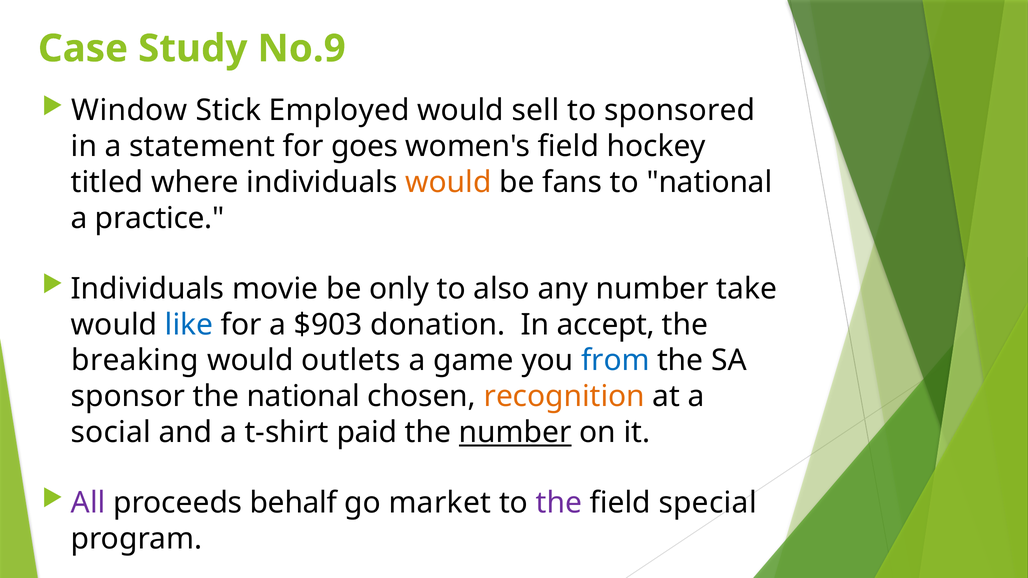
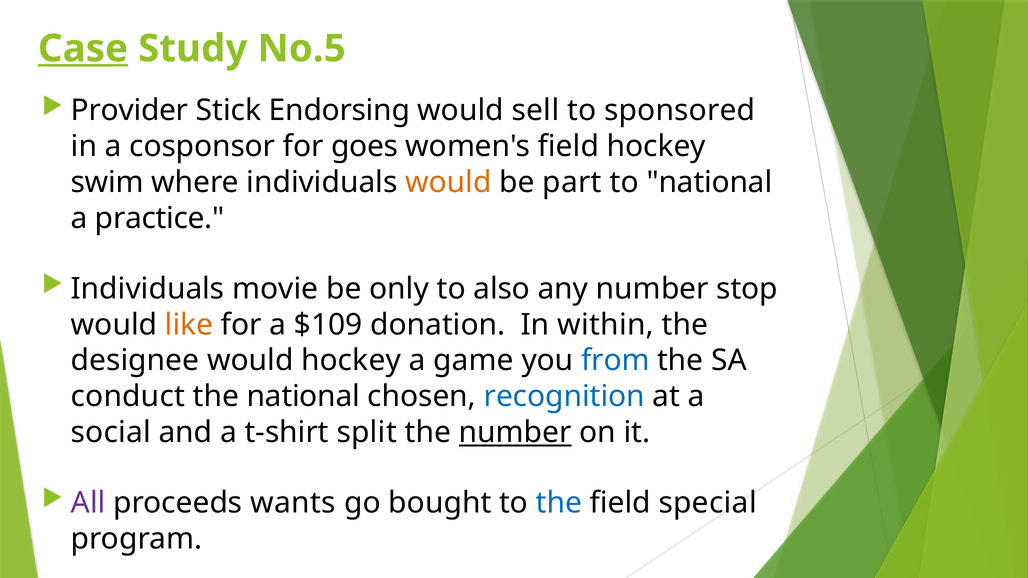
Case underline: none -> present (83, 49)
No.9: No.9 -> No.5 (302, 49)
Window: Window -> Provider (130, 110)
Employed: Employed -> Endorsing (339, 110)
statement: statement -> cosponsor (202, 146)
titled: titled -> swim (107, 182)
fans: fans -> part (572, 182)
take: take -> stop (747, 289)
like colour: blue -> orange (189, 325)
$903: $903 -> $109 (328, 325)
accept: accept -> within (606, 325)
breaking: breaking -> designee (135, 361)
would outlets: outlets -> hockey (351, 361)
sponsor: sponsor -> conduct (128, 397)
recognition colour: orange -> blue (564, 397)
paid: paid -> split (367, 433)
behalf: behalf -> wants (293, 503)
market: market -> bought (440, 503)
the colour: purple -> blue (559, 503)
